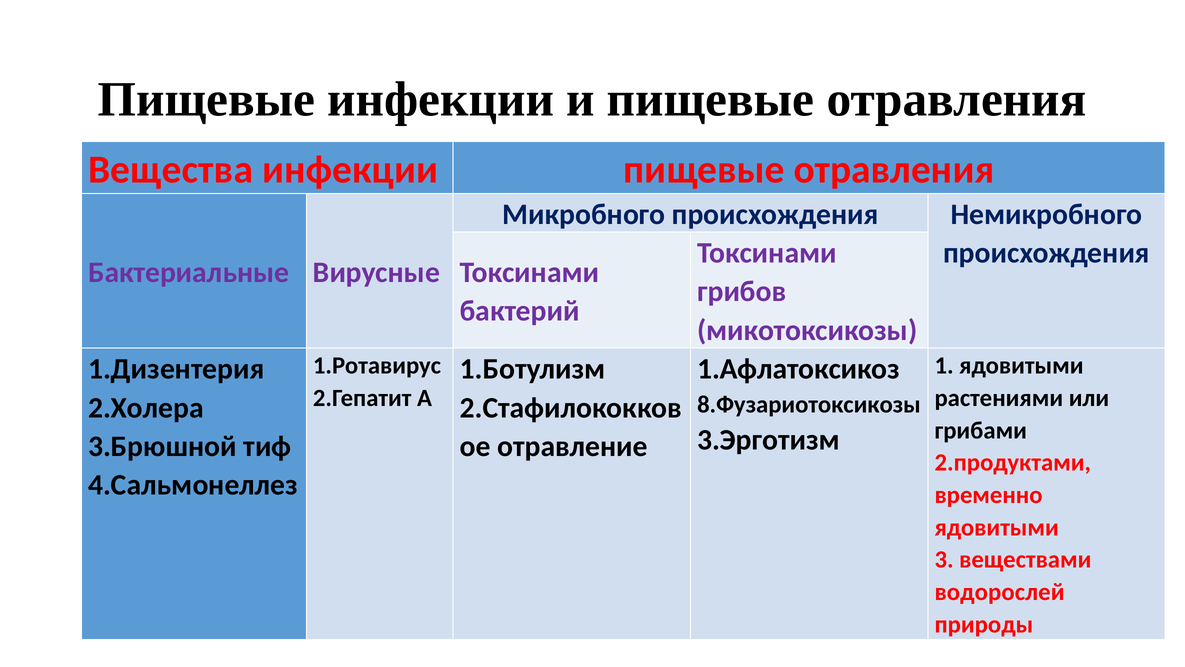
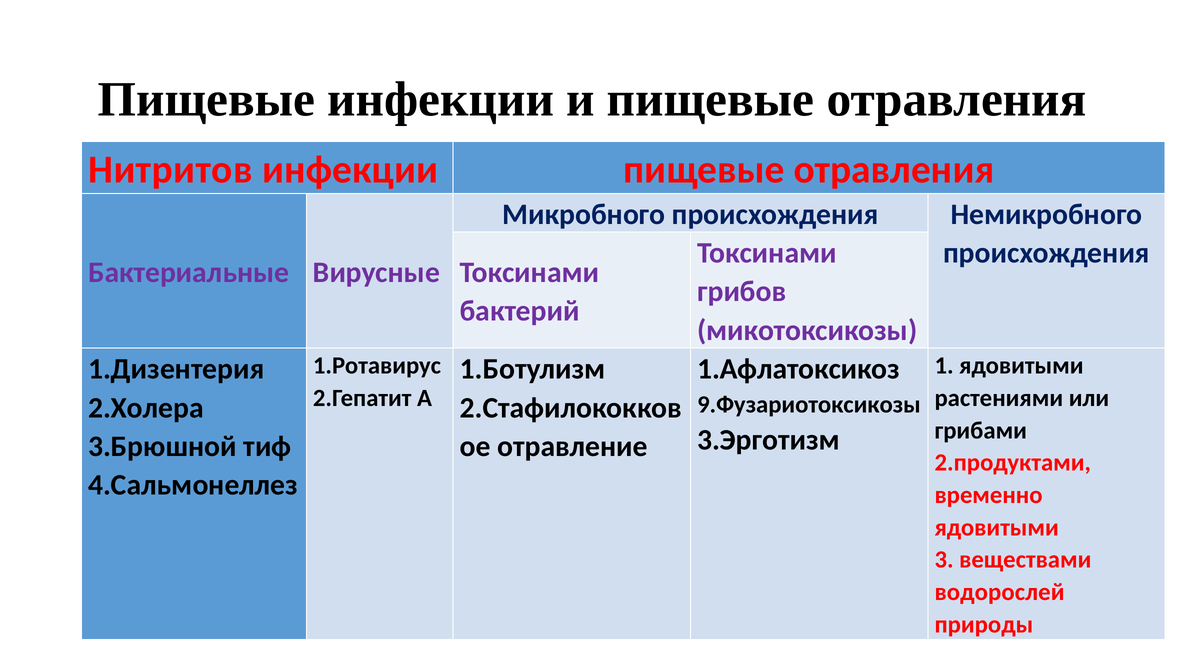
Вещества: Вещества -> Нитритов (170, 169)
8.Фузариотоксикозы: 8.Фузариотоксикозы -> 9.Фузариотоксикозы (809, 404)
